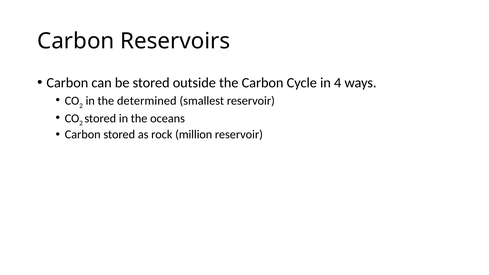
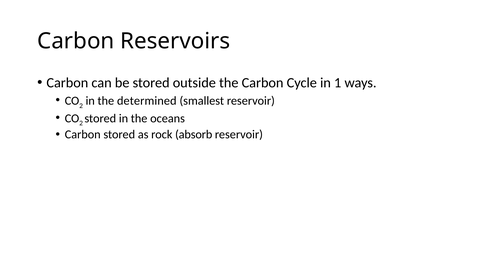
4: 4 -> 1 (338, 83)
million: million -> absorb (194, 135)
